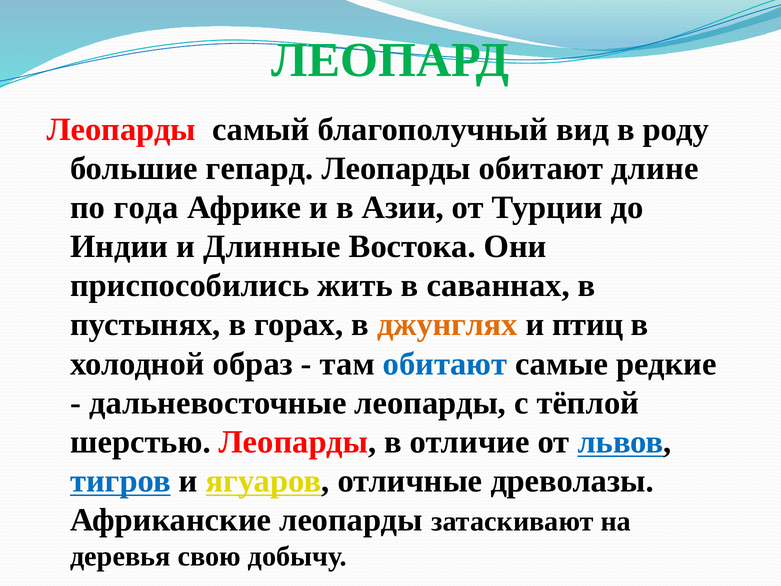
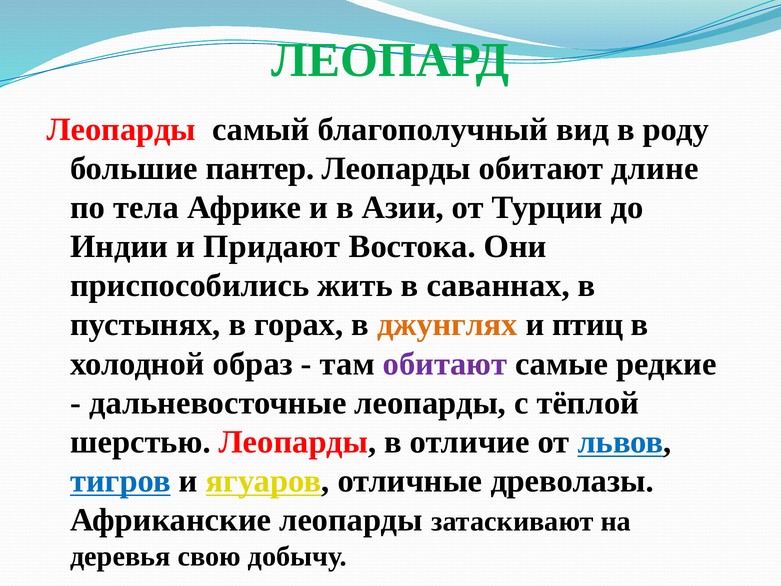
гепард: гепард -> пантер (260, 168)
года: года -> тела (146, 207)
Длинные: Длинные -> Придают (272, 247)
обитают colour: blue -> purple (445, 364)
